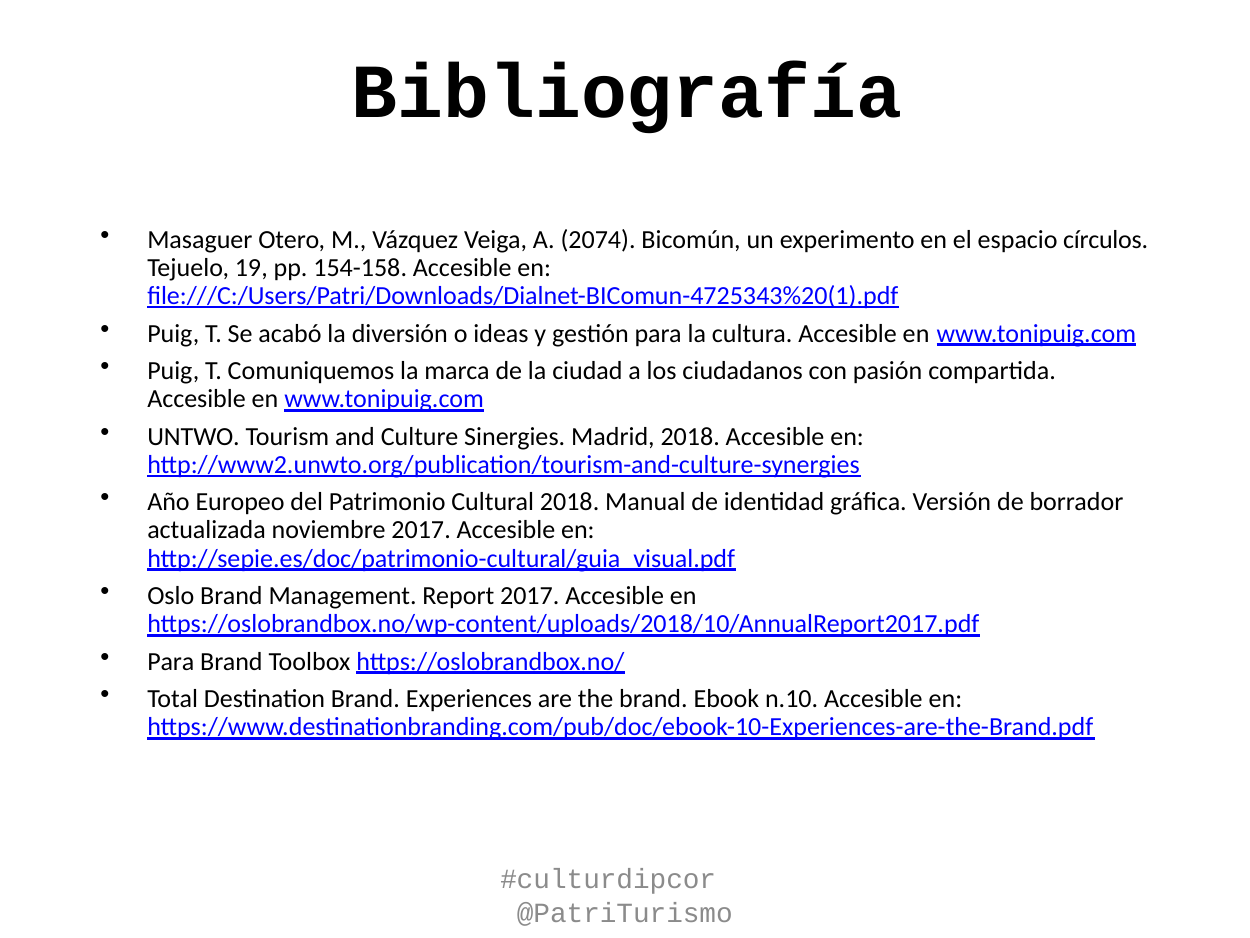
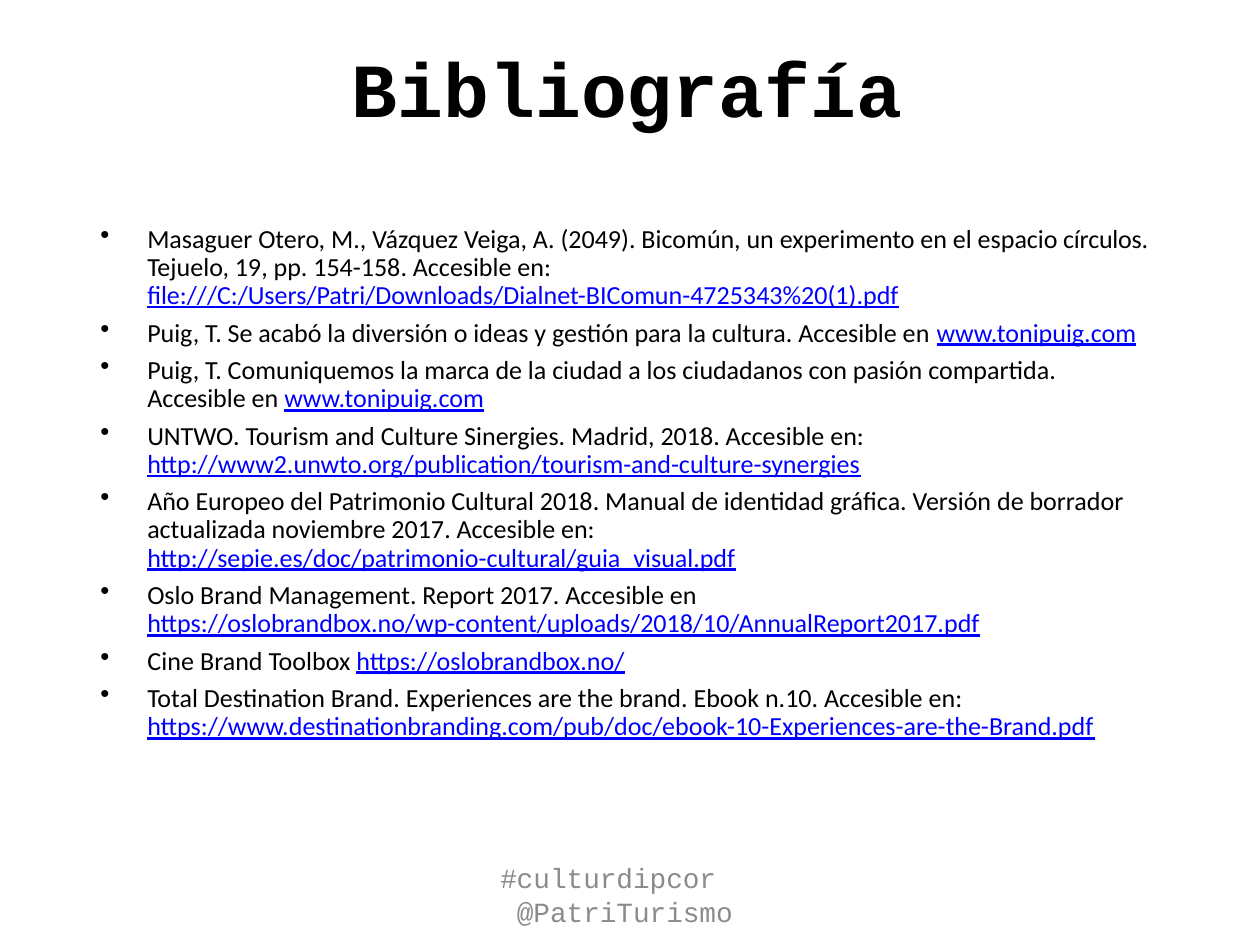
2074: 2074 -> 2049 (598, 239)
Para: Para -> Cine (171, 661)
